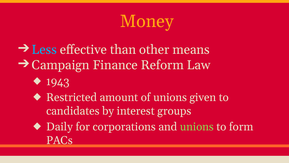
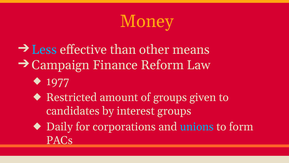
1943: 1943 -> 1977 (58, 81)
of unions: unions -> groups (170, 97)
unions colour: light green -> light blue (197, 126)
